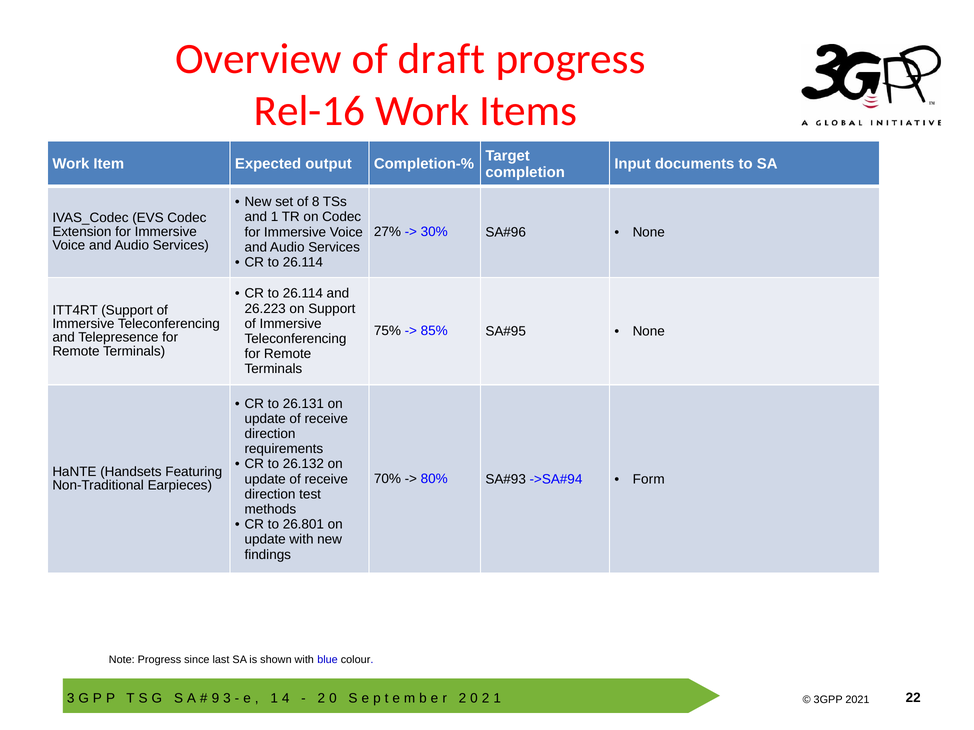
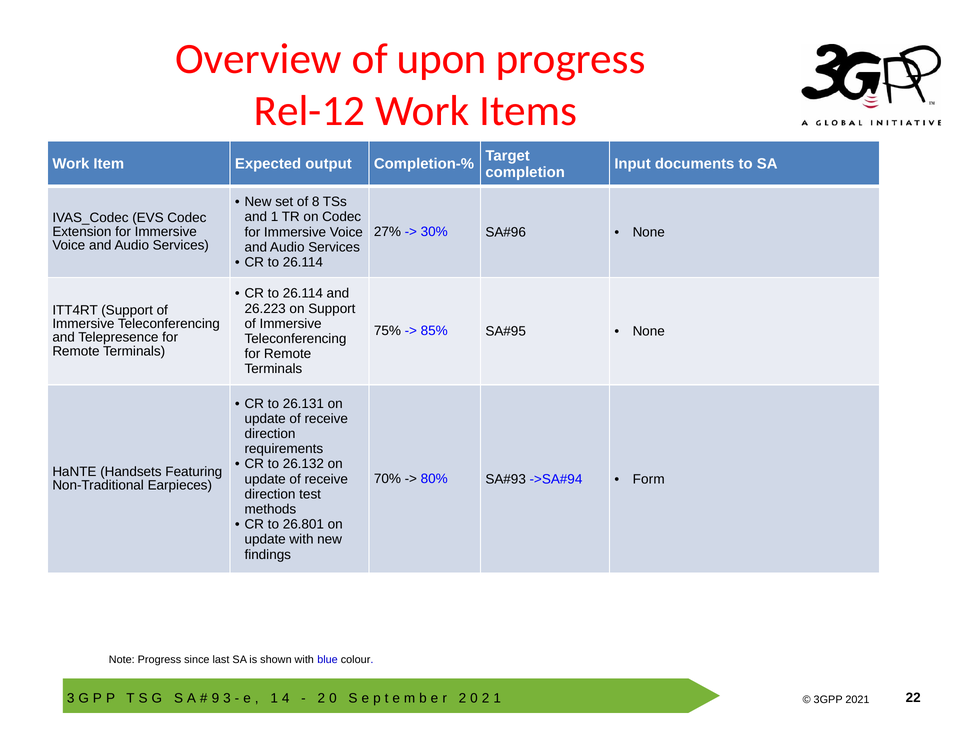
draft: draft -> upon (442, 59)
Rel-16: Rel-16 -> Rel-12 (310, 111)
